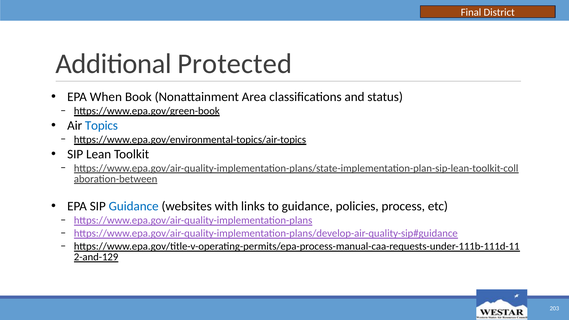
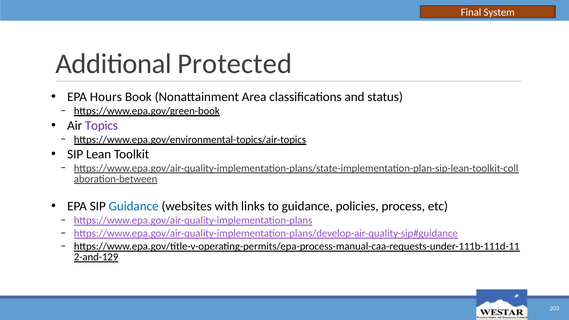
District: District -> System (499, 12)
When: When -> Hours (106, 97)
Topics colour: blue -> purple (101, 126)
